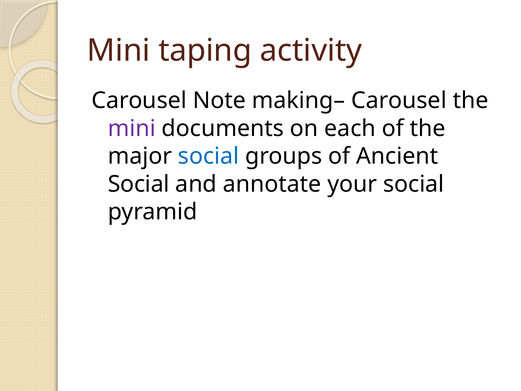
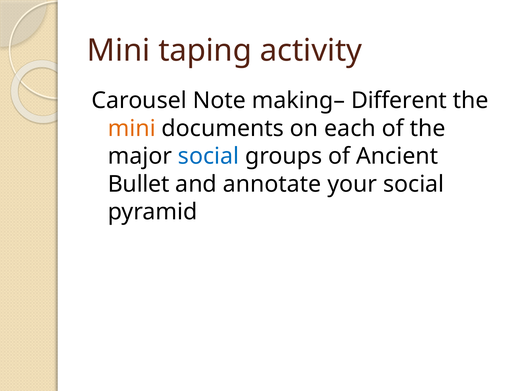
making– Carousel: Carousel -> Different (399, 101)
mini colour: purple -> orange (132, 128)
Social: Social -> Bullet (139, 184)
